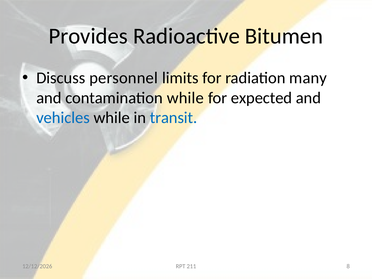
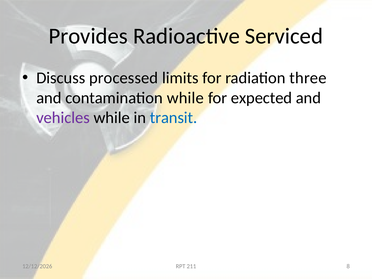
Bitumen: Bitumen -> Serviced (284, 36)
personnel: personnel -> processed (124, 78)
many: many -> three (308, 78)
vehicles colour: blue -> purple (63, 118)
